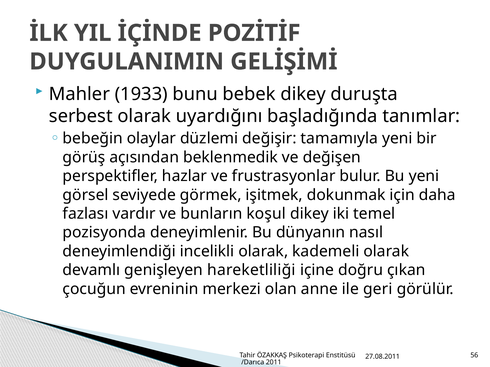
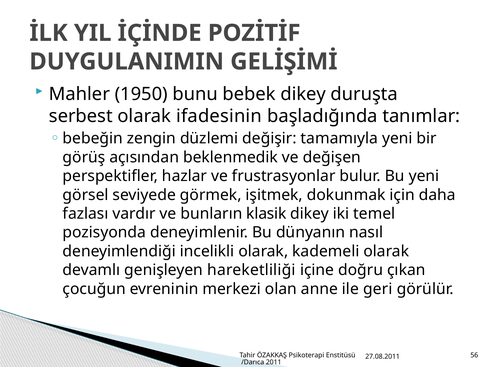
1933: 1933 -> 1950 (141, 94)
uyardığını: uyardığını -> ifadesinin (219, 116)
olaylar: olaylar -> zengin (151, 139)
koşul: koşul -> klasik (266, 214)
